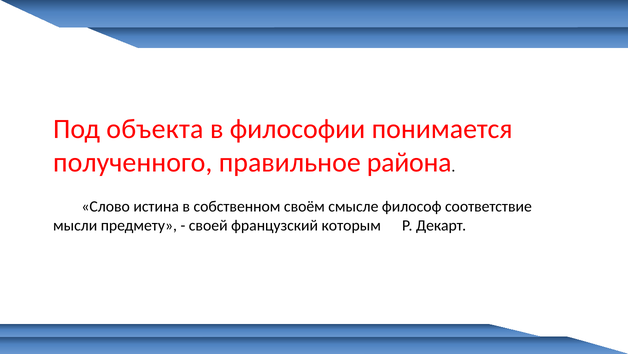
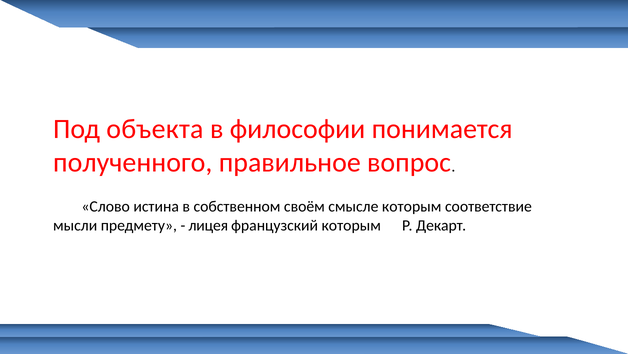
района: района -> вопрос (409, 162)
смысле философ: философ -> которым (412, 206)
своей: своей -> лицея (208, 225)
